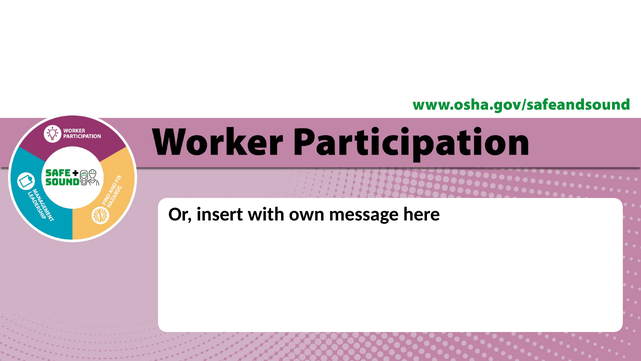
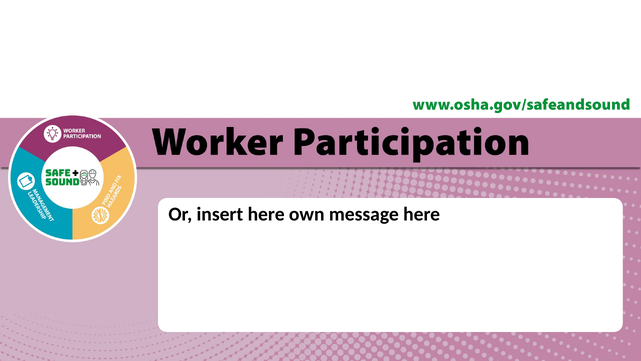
insert with: with -> here (266, 214)
